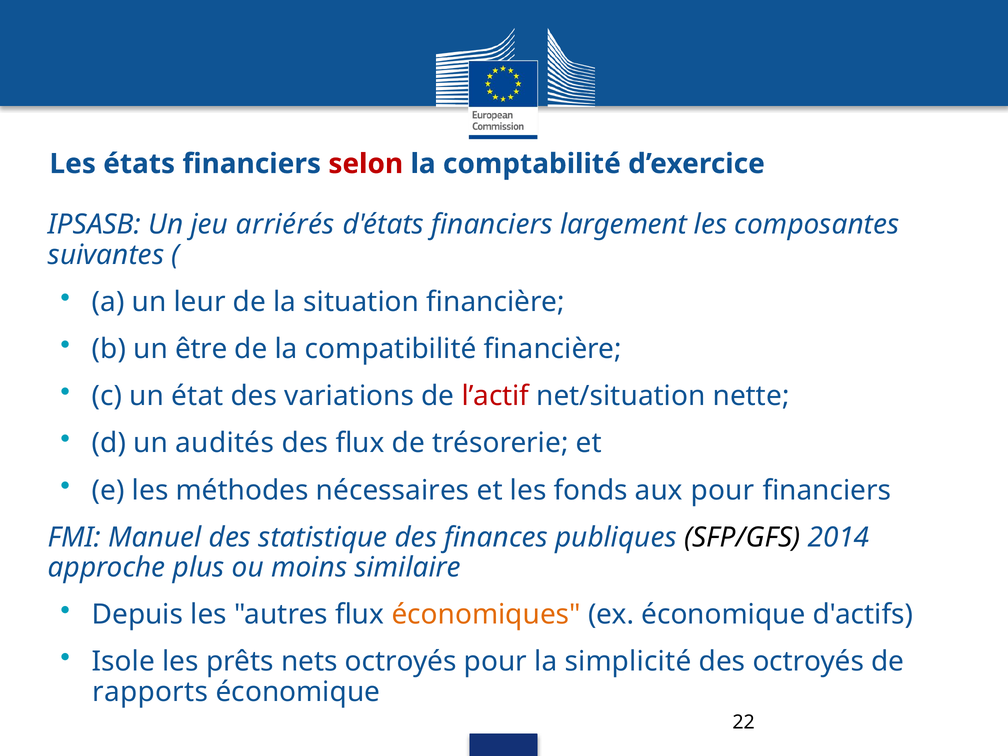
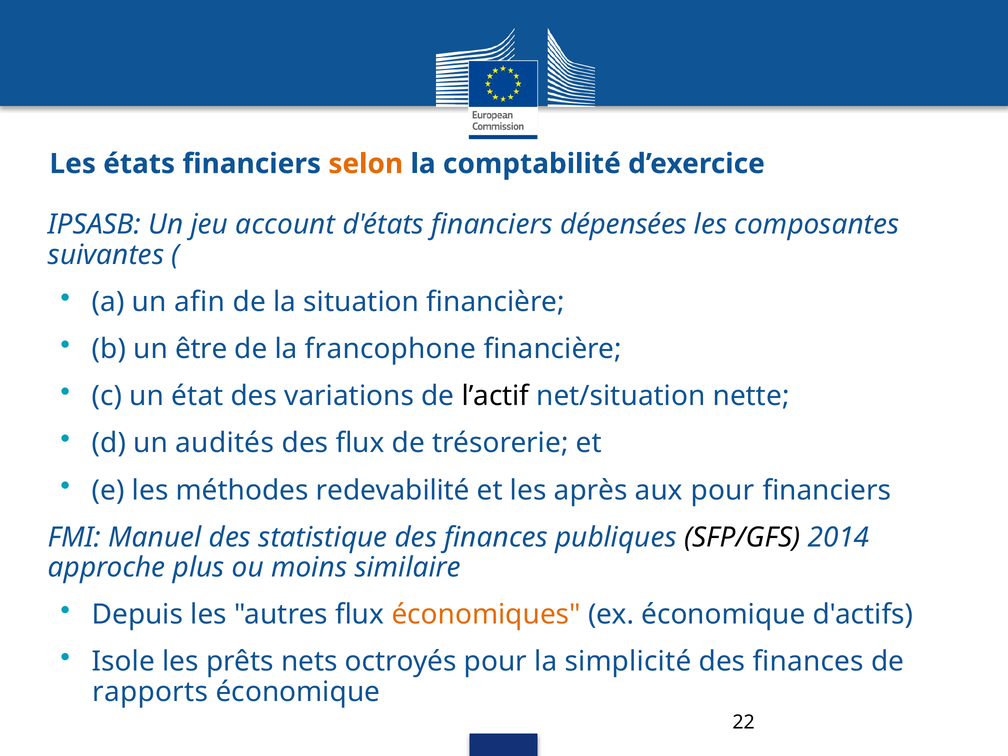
selon colour: red -> orange (366, 164)
arriérés: arriérés -> account (285, 225)
largement: largement -> dépensées (624, 225)
leur: leur -> afin (200, 302)
compatibilité: compatibilité -> francophone (391, 349)
l’actif colour: red -> black (495, 396)
nécessaires: nécessaires -> redevabilité (393, 490)
fonds: fonds -> après (591, 490)
octroyés: octroyés -> finances (808, 662)
